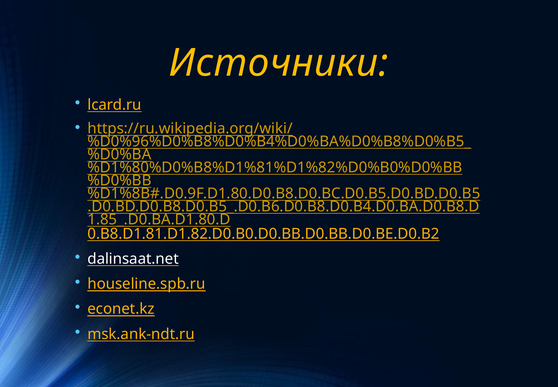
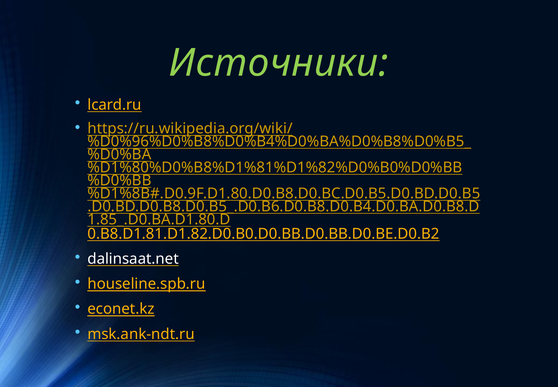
Источники colour: yellow -> light green (279, 63)
